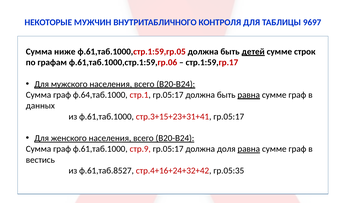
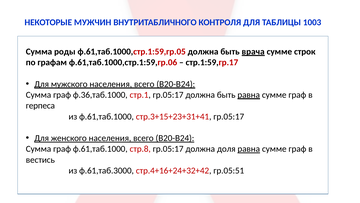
9697: 9697 -> 1003 (312, 22)
ниже: ниже -> роды (65, 51)
детей: детей -> врача (253, 51)
ф.64,таб.1000: ф.64,таб.1000 -> ф.36,таб.1000 (100, 95)
данных: данных -> герпеса (40, 105)
стр.9: стр.9 -> стр.8 (140, 149)
ф.61,таб.8527: ф.61,таб.8527 -> ф.61,таб.3000 (107, 170)
гр.05:35: гр.05:35 -> гр.05:51 (229, 170)
